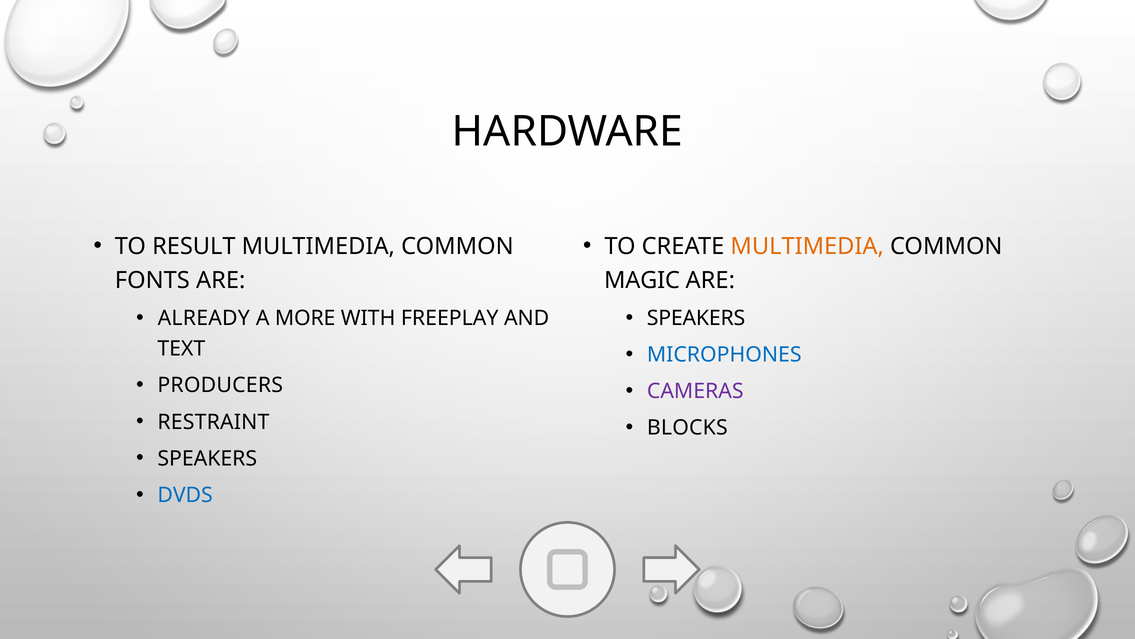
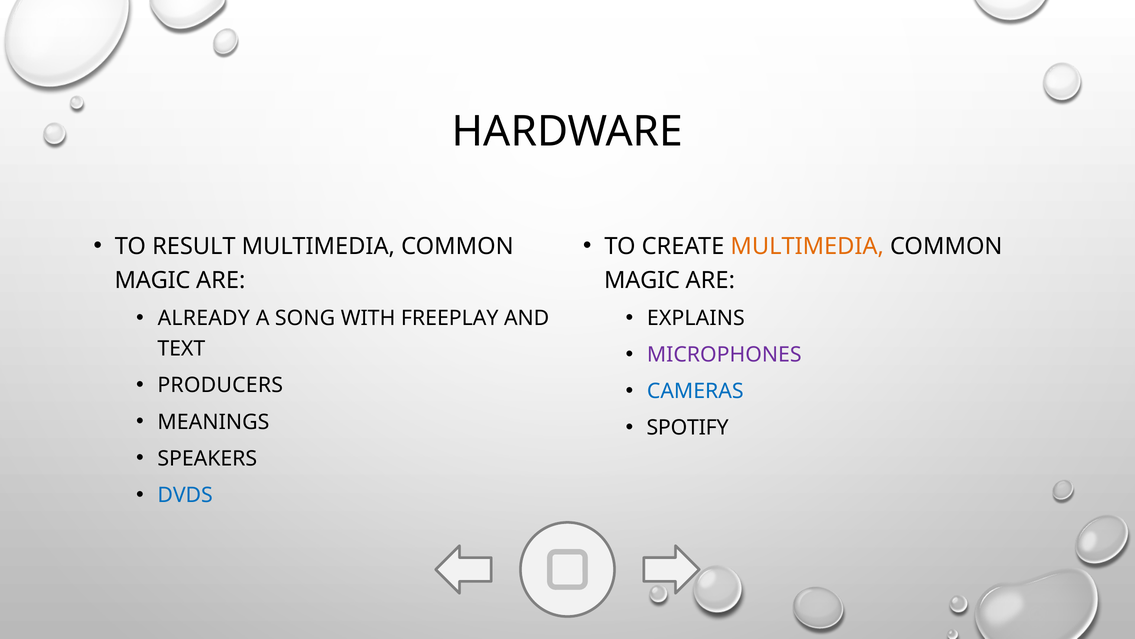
FONTS: FONTS -> MAGIC (152, 280)
MORE: MORE -> SONG (305, 318)
SPEAKERS: SPEAKERS -> EXPLAINS (696, 318)
MICROPHONES colour: blue -> purple (724, 354)
CAMERAS colour: purple -> blue (695, 391)
RESTRAINT: RESTRAINT -> MEANINGS (213, 422)
BLOCKS: BLOCKS -> SPOTIFY (688, 428)
